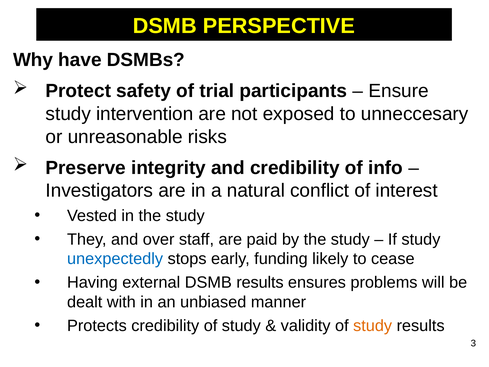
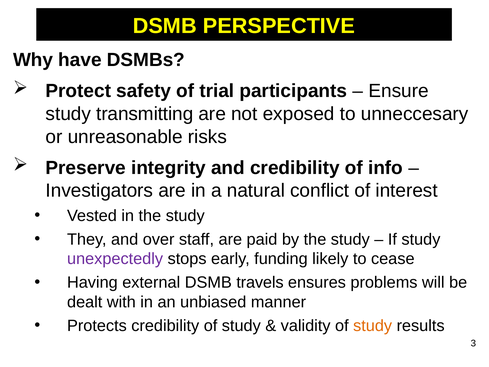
intervention: intervention -> transmitting (145, 114)
unexpectedly colour: blue -> purple (115, 259)
DSMB results: results -> travels (260, 282)
